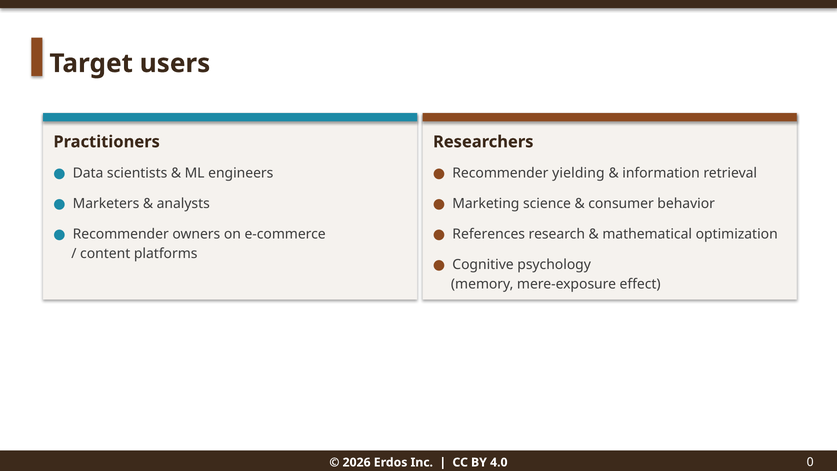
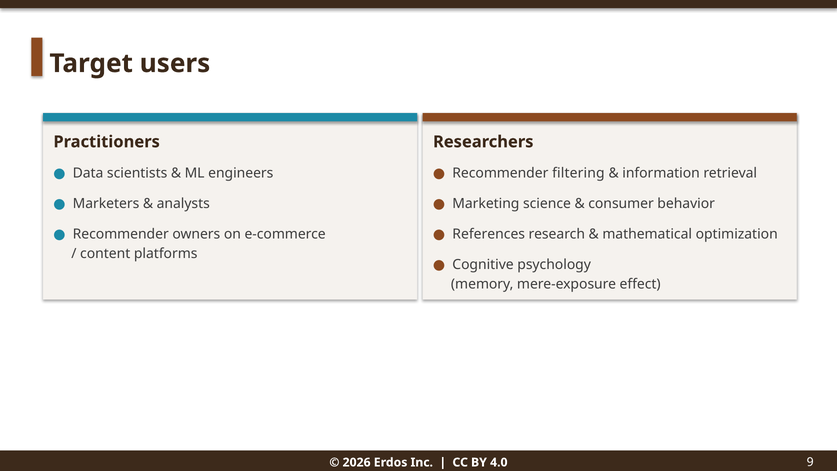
yielding: yielding -> filtering (578, 173)
0: 0 -> 9 (810, 462)
